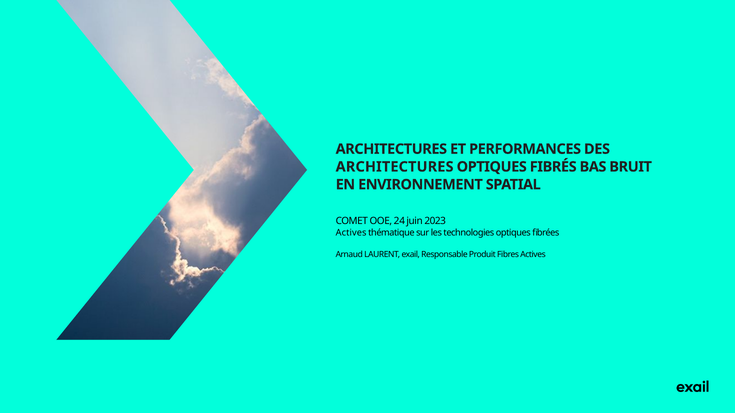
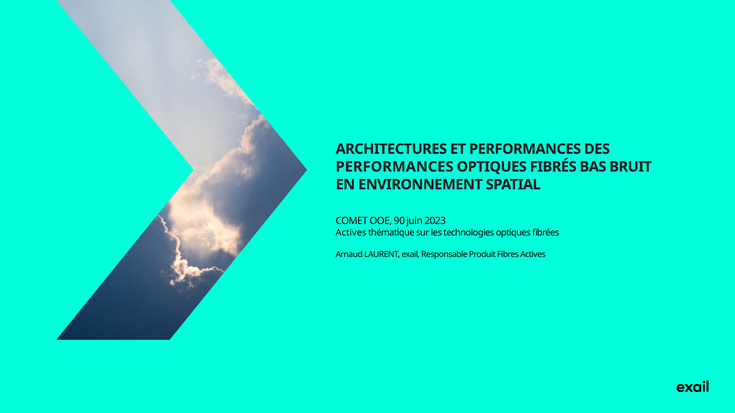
ARCHITECTURES: ARCHITECTURES -> PERFORMANCES (395, 167)
24: 24 -> 90 (399, 221)
